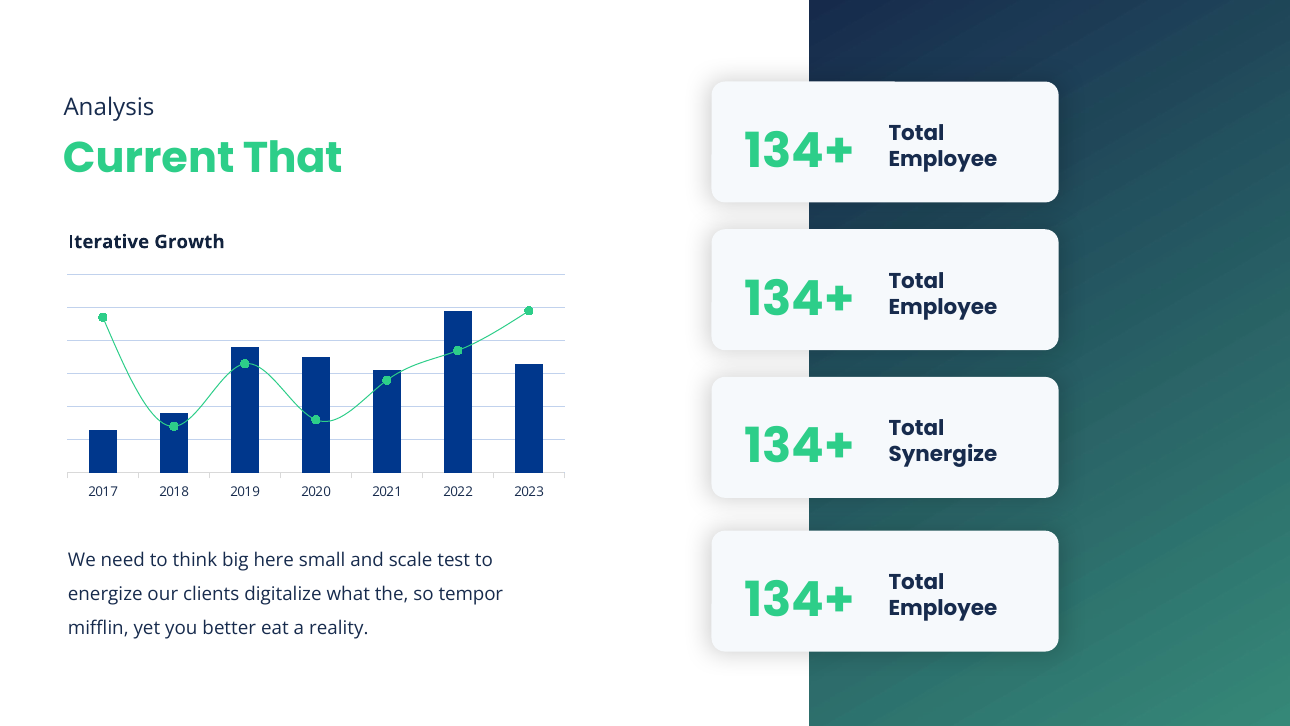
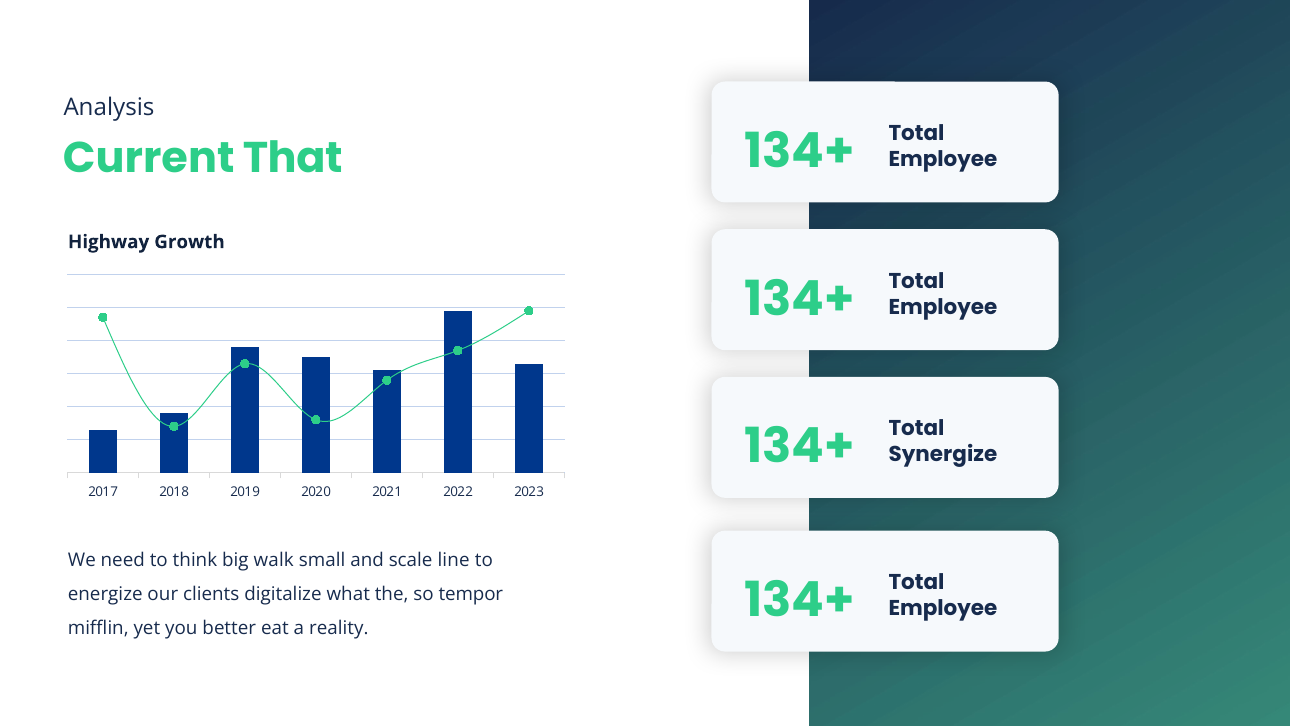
Iterative: Iterative -> Highway (109, 242)
here: here -> walk (274, 560)
test: test -> line (454, 560)
